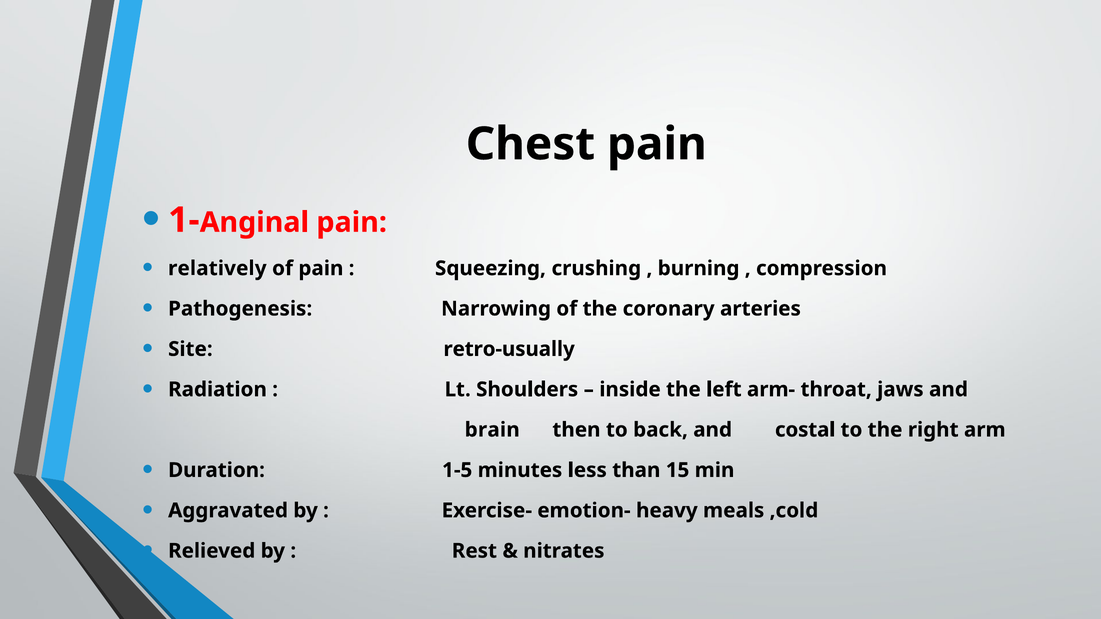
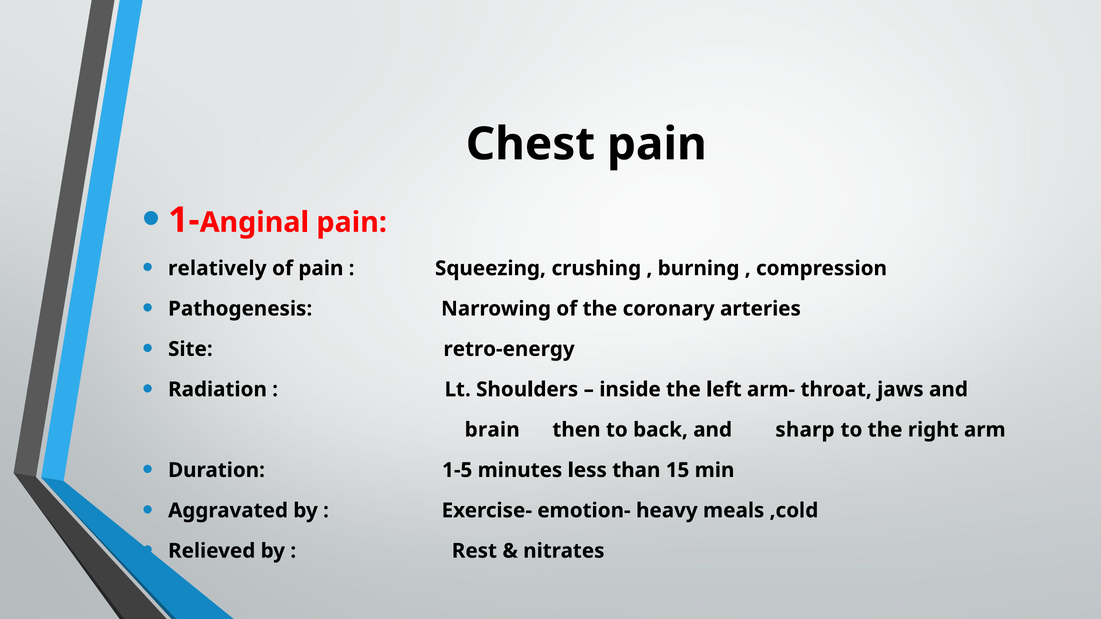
retro-usually: retro-usually -> retro-energy (509, 349)
costal: costal -> sharp (805, 430)
